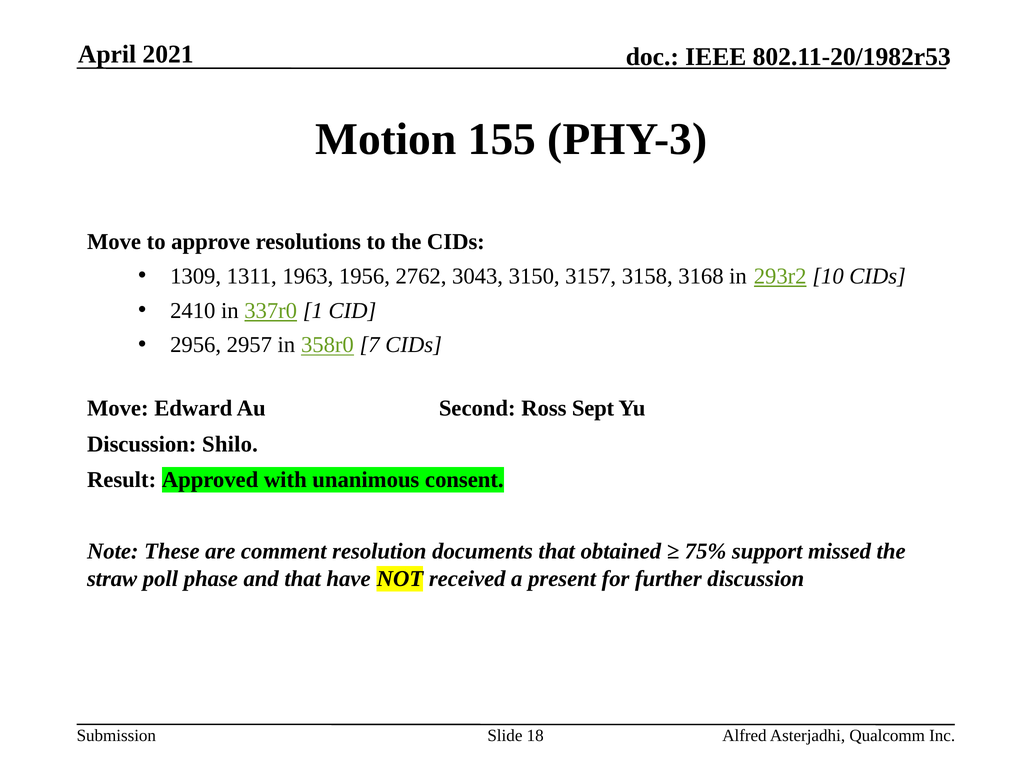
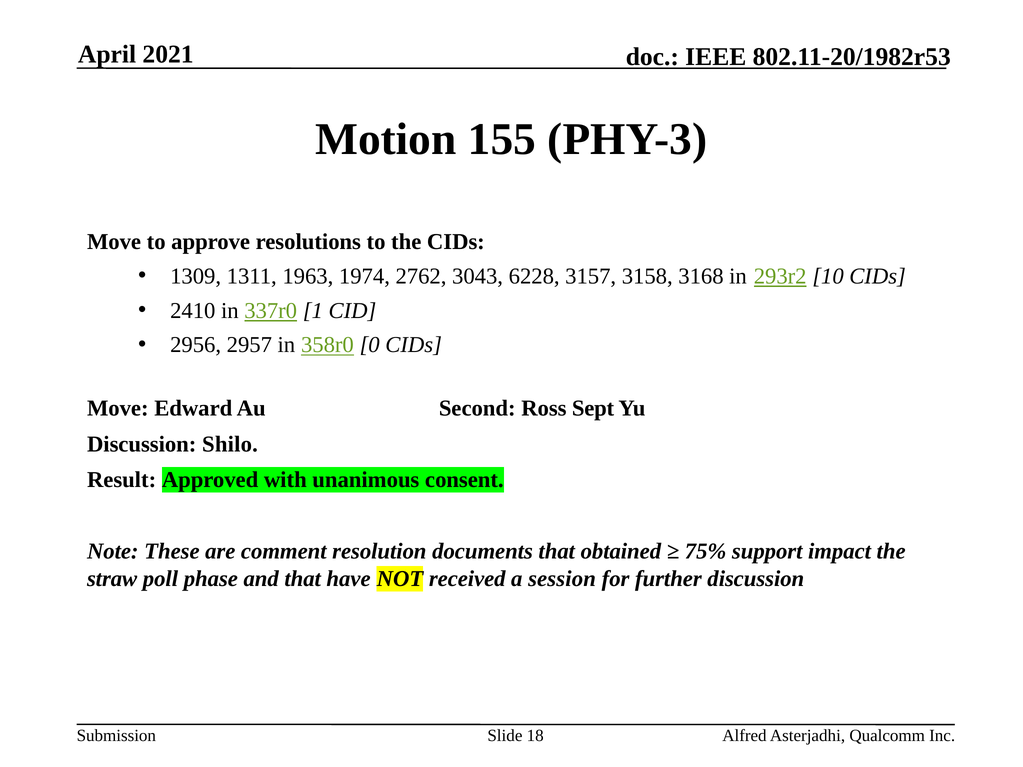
1956: 1956 -> 1974 (364, 276)
3150: 3150 -> 6228 (534, 276)
7: 7 -> 0 (370, 345)
missed: missed -> impact (839, 552)
present: present -> session (562, 579)
